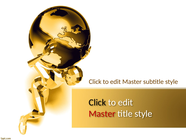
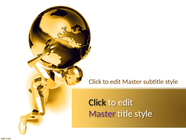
Master colour: red -> purple (102, 113)
